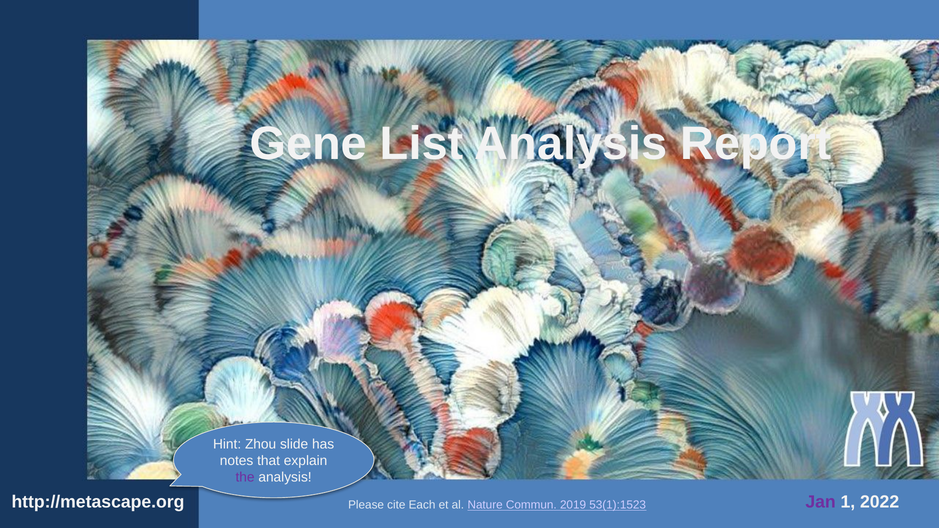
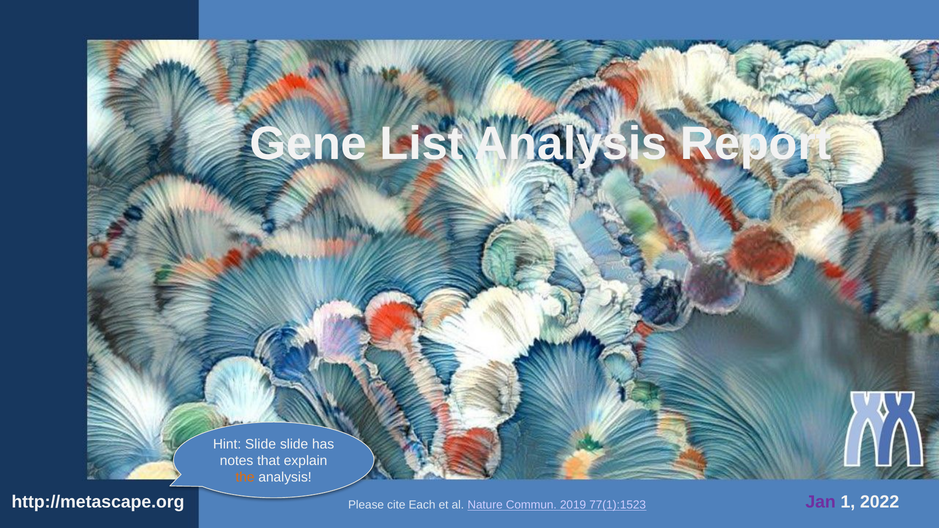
Hint Zhou: Zhou -> Slide (261, 445)
the colour: purple -> orange (245, 477)
53(1):1523: 53(1):1523 -> 77(1):1523 (618, 505)
